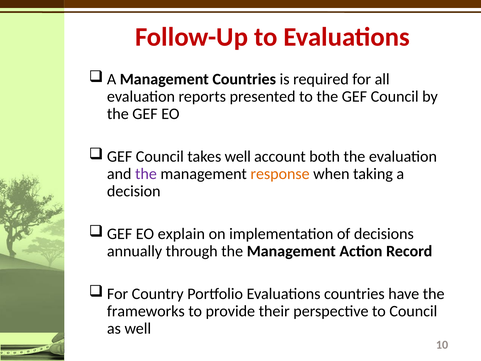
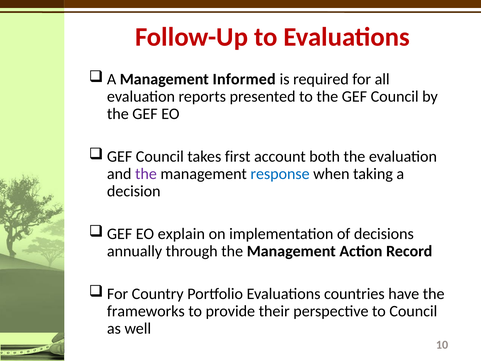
Management Countries: Countries -> Informed (244, 79)
takes well: well -> first (238, 156)
response colour: orange -> blue (280, 174)
